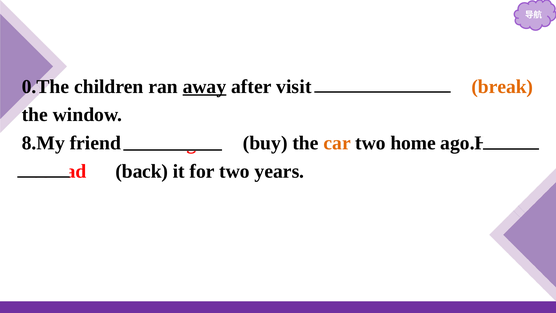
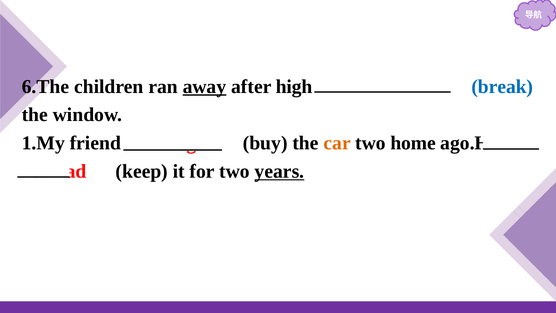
0.The: 0.The -> 6.The (45, 86)
visit: visit -> high (294, 86)
break colour: orange -> blue (502, 86)
8.My: 8.My -> 1.My (43, 143)
back: back -> keep (142, 171)
years underline: none -> present (279, 171)
